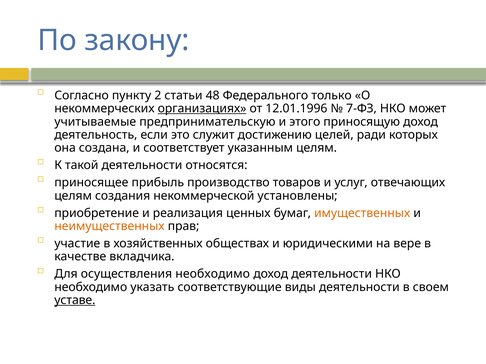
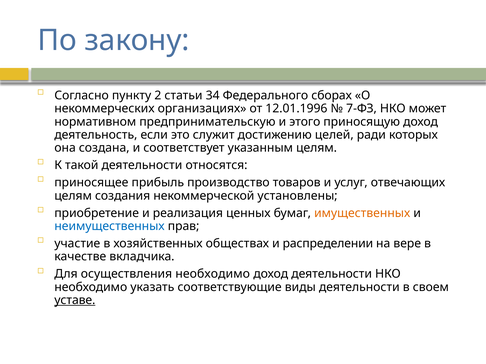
48: 48 -> 34 (213, 96)
только: только -> сборах (332, 96)
организациях underline: present -> none (202, 109)
учитываемые: учитываемые -> нормативном (95, 122)
неимущественных colour: orange -> blue (109, 226)
юридическими: юридическими -> распределении (328, 244)
